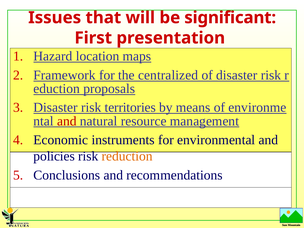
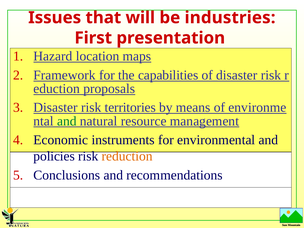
significant: significant -> industries (230, 18)
centralized: centralized -> capabilities (168, 75)
and colour: red -> green (67, 121)
